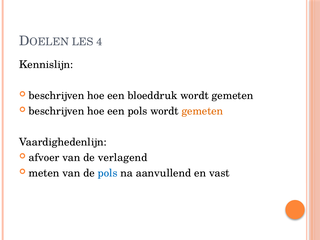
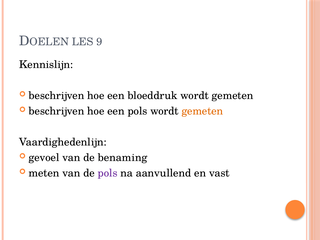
4: 4 -> 9 (99, 42)
afvoer: afvoer -> gevoel (44, 158)
verlagend: verlagend -> benaming (123, 158)
pols colour: blue -> purple (108, 173)
